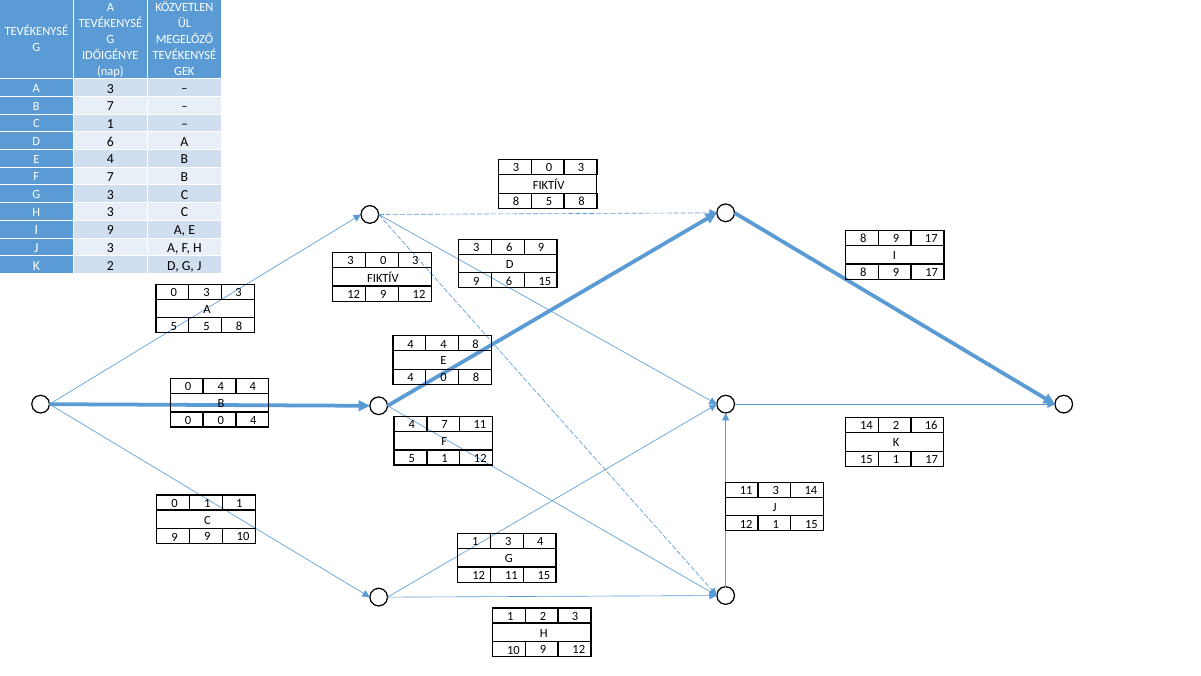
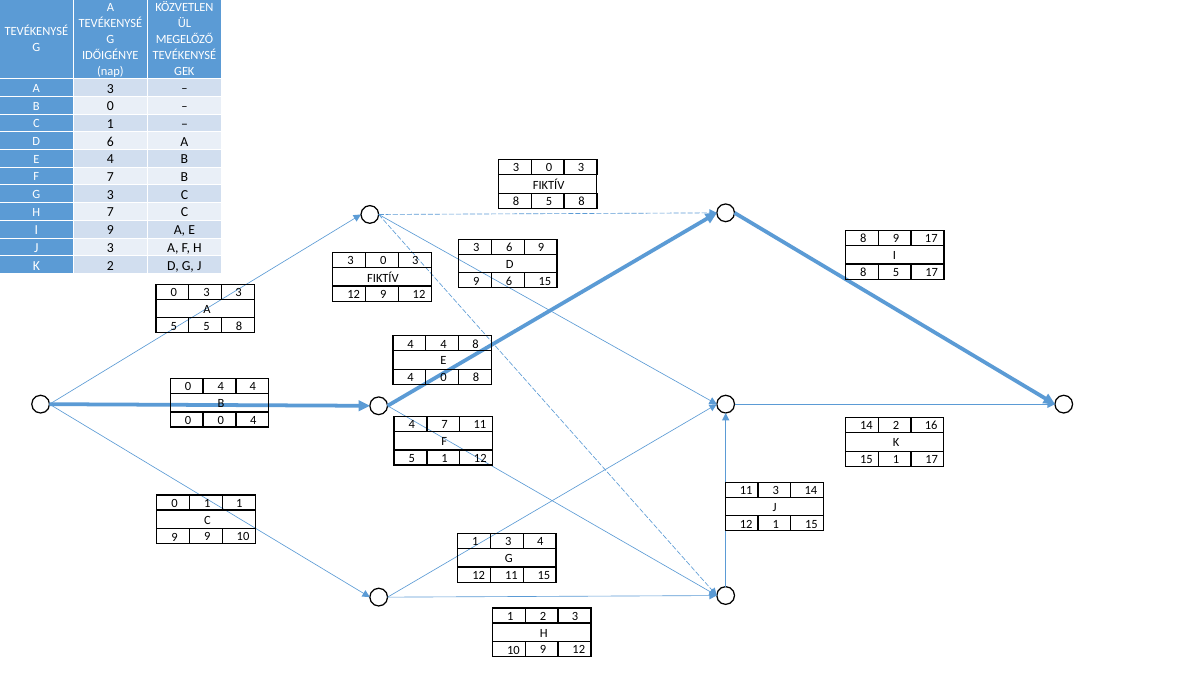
7: 7 -> 0 (110, 106)
3: 3 -> 7 (110, 212)
9: 9 -> 5 (896, 272)
